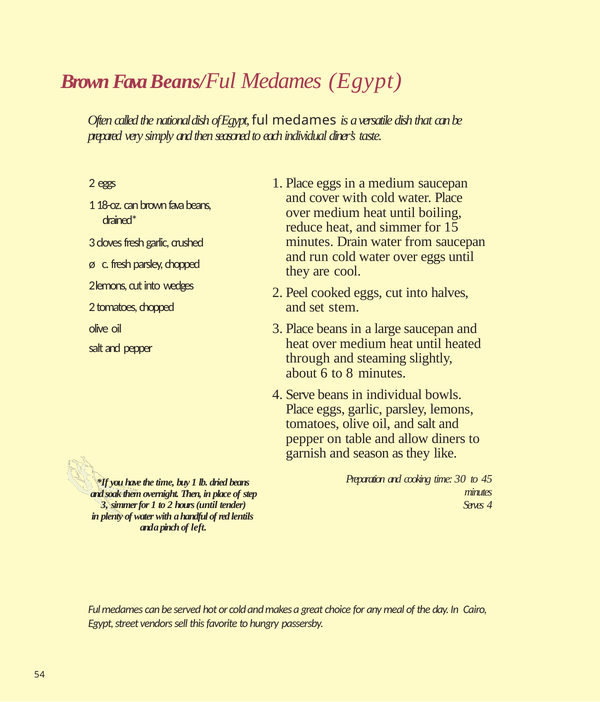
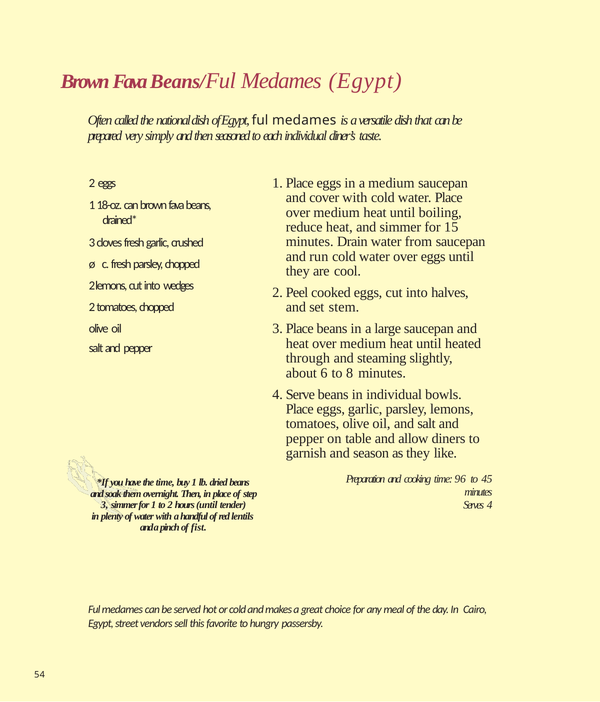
30: 30 -> 96 (460, 479)
left: left -> fist (199, 528)
